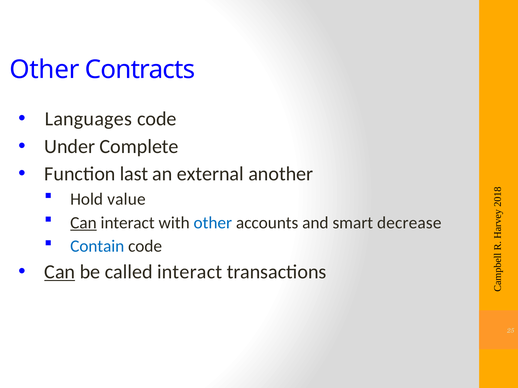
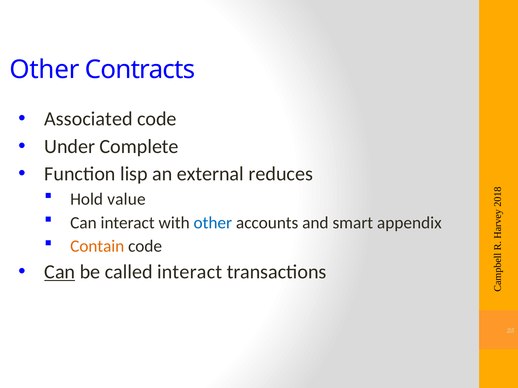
Languages: Languages -> Associated (88, 119)
last: last -> lisp (134, 174)
another: another -> reduces (281, 174)
Can underline: present -> none (83, 223)
decrease: decrease -> appendix (409, 223)
Contain colour: blue -> orange (97, 247)
